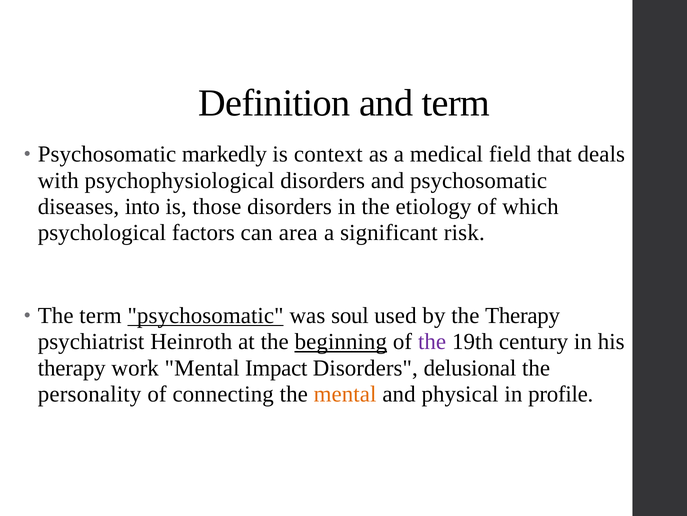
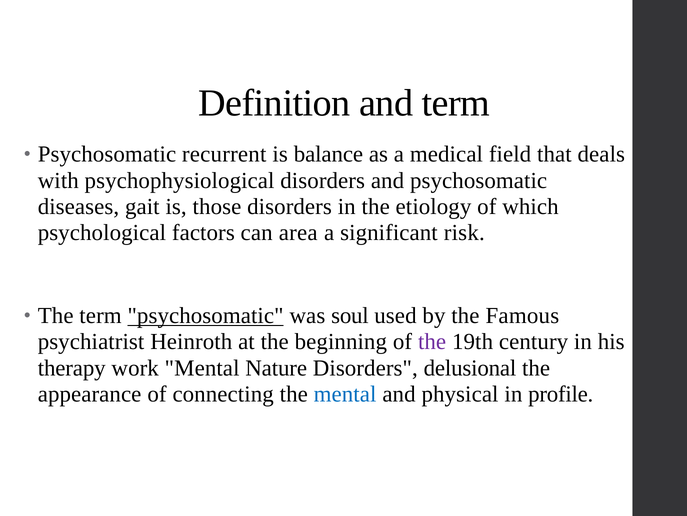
markedly: markedly -> recurrent (224, 154)
context: context -> balance (328, 154)
into: into -> gait (142, 206)
the Therapy: Therapy -> Famous (522, 315)
beginning underline: present -> none (341, 341)
Impact: Impact -> Nature (276, 367)
personality: personality -> appearance (90, 394)
mental colour: orange -> blue (345, 394)
